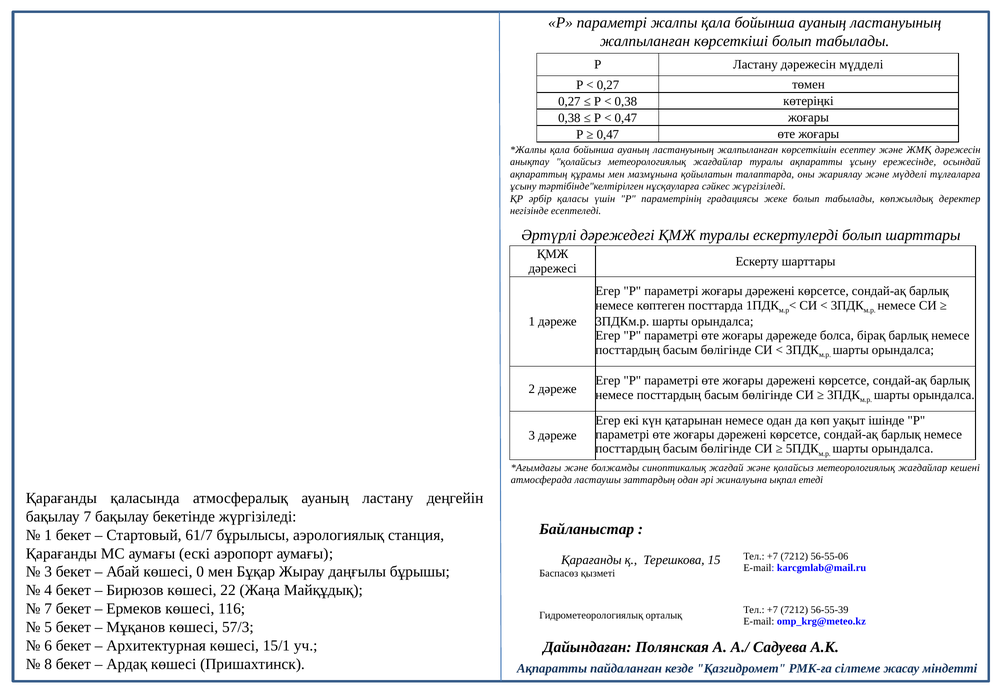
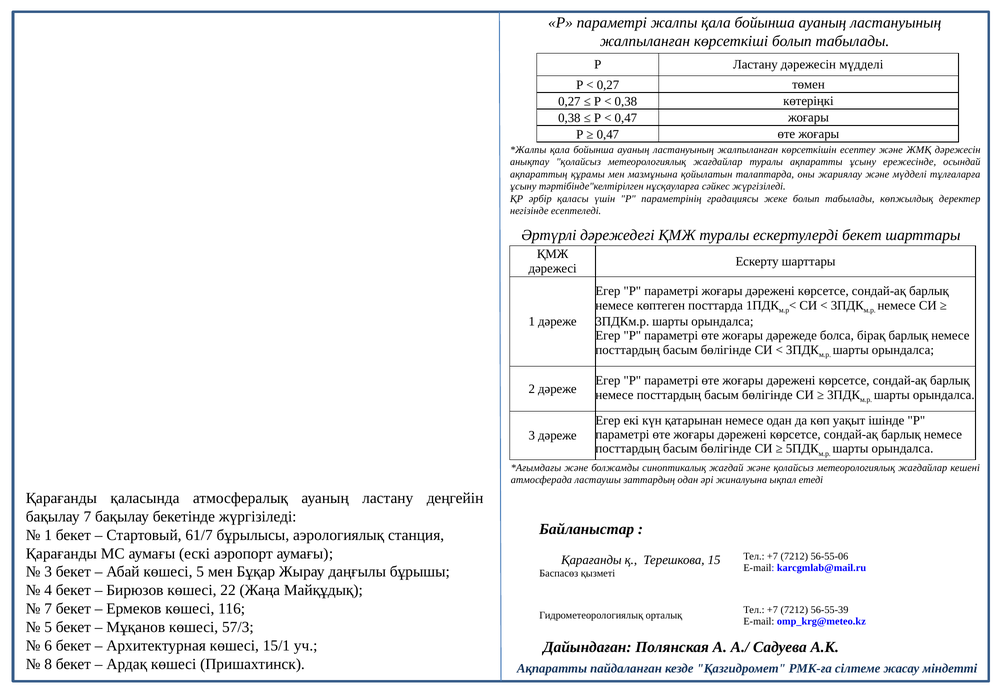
ескертулерді болып: болып -> бекет (862, 235)
көшесі 0: 0 -> 5 (200, 572)
